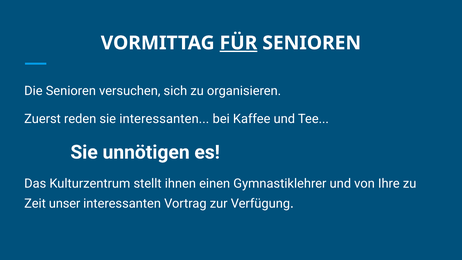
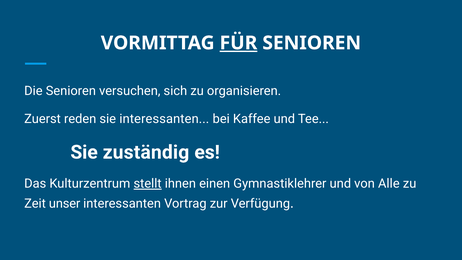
unnötigen: unnötigen -> zuständig (146, 152)
stellt underline: none -> present (148, 184)
Ihre: Ihre -> Alle (389, 184)
